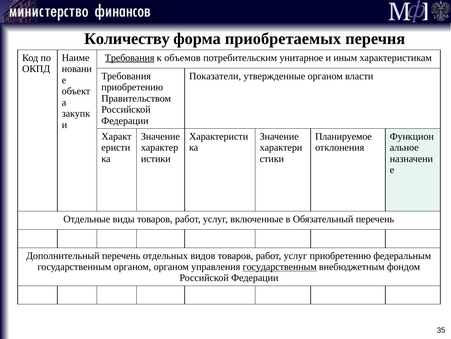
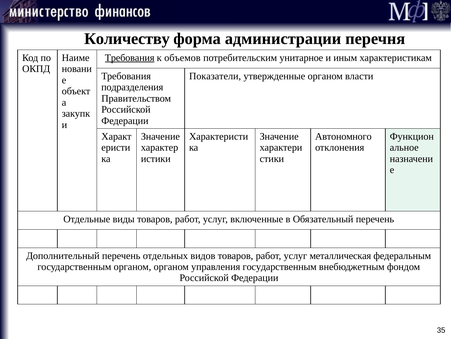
приобретаемых: приобретаемых -> администрации (283, 39)
приобретению: приобретению -> подразделения (132, 87)
Планируемое: Планируемое -> Автономного (343, 136)
услуг приобретению: приобретению -> металлическая (340, 255)
государственным underline: present -> none (280, 266)
